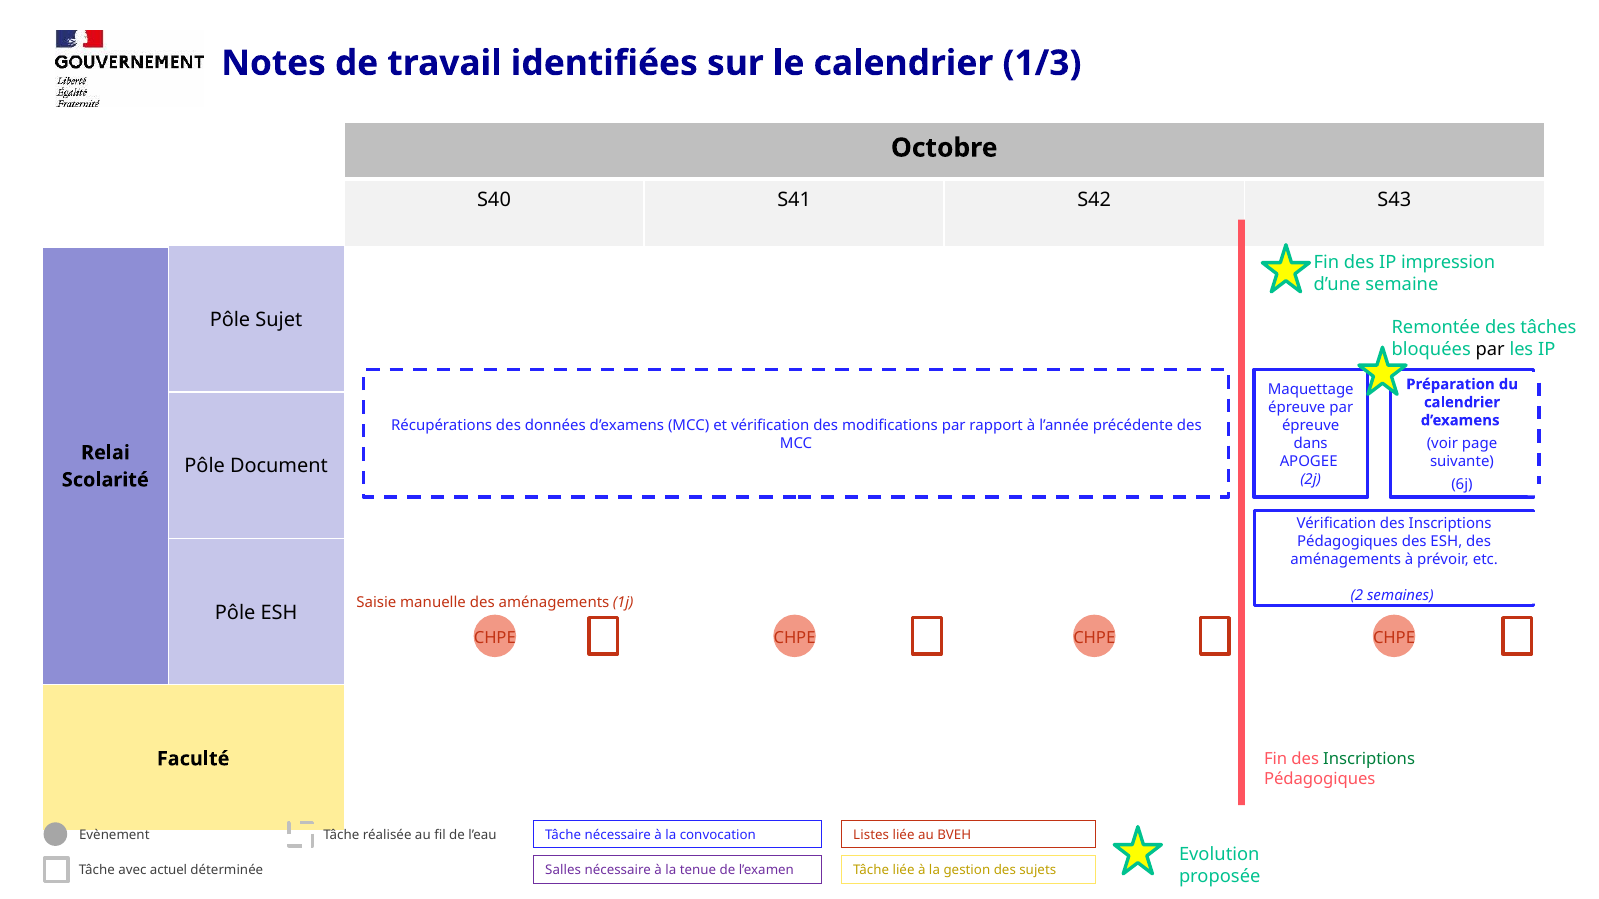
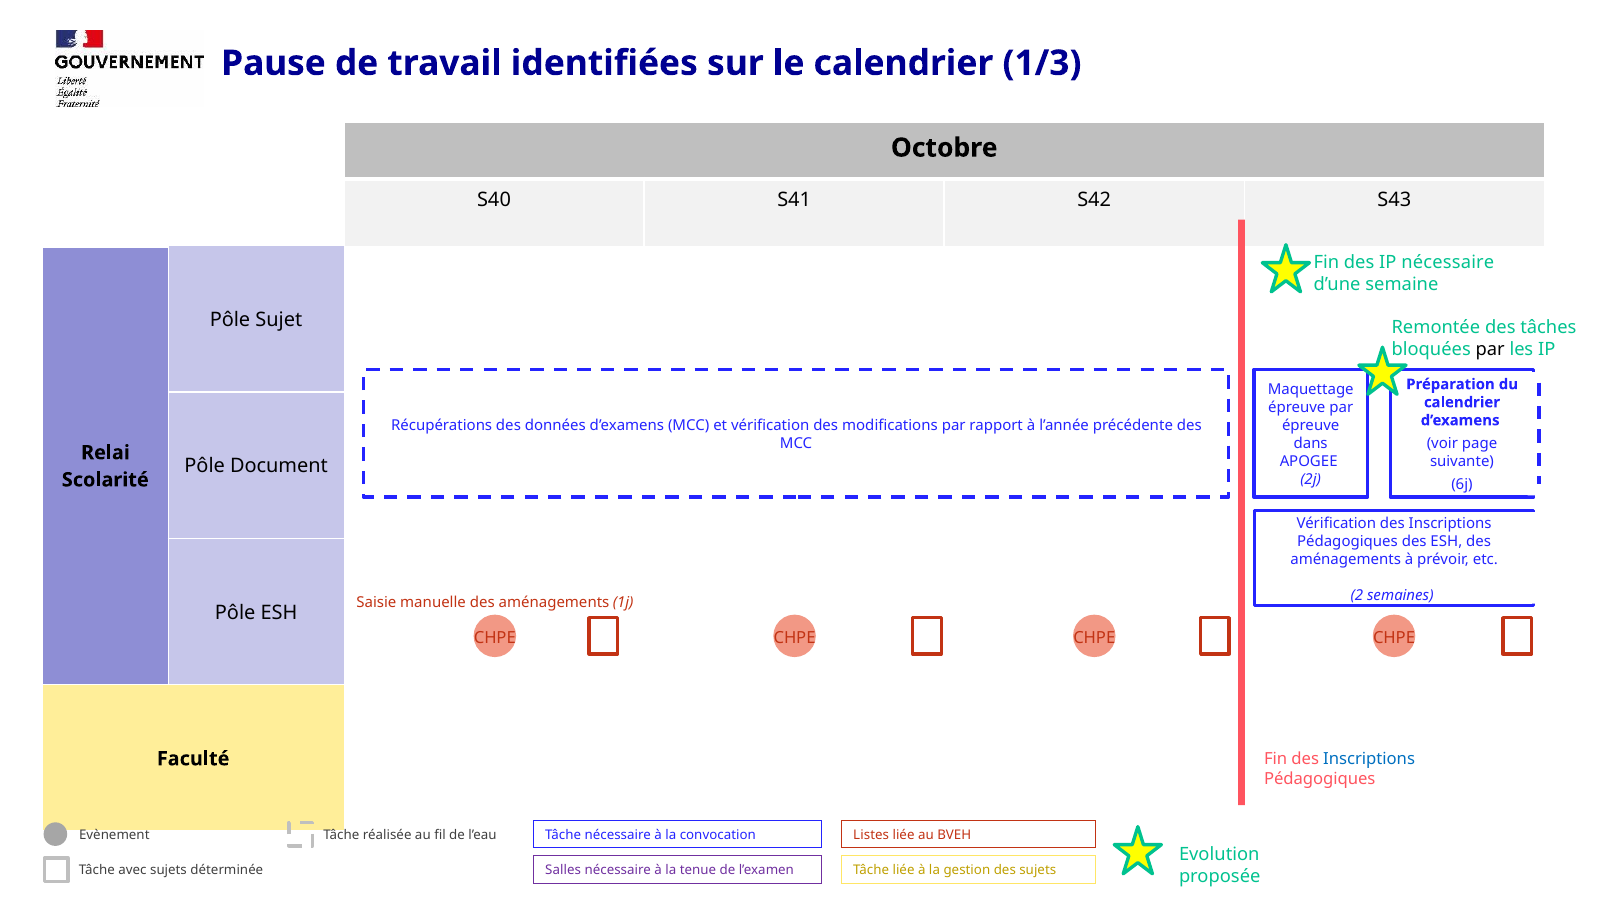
Notes: Notes -> Pause (274, 63)
IP impression: impression -> nécessaire (1448, 263)
Inscriptions colour: green -> blue (1369, 760)
avec actuel: actuel -> sujets (168, 871)
